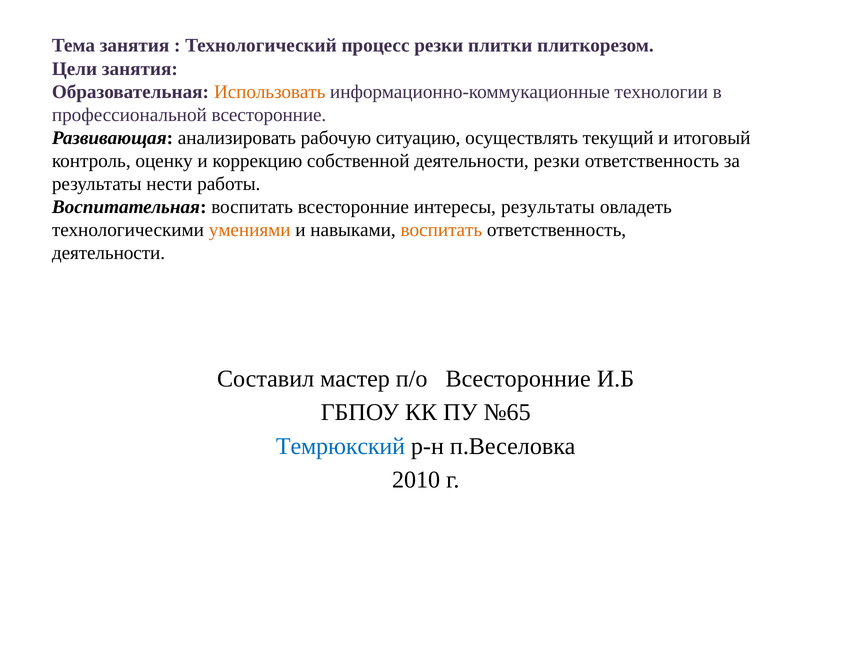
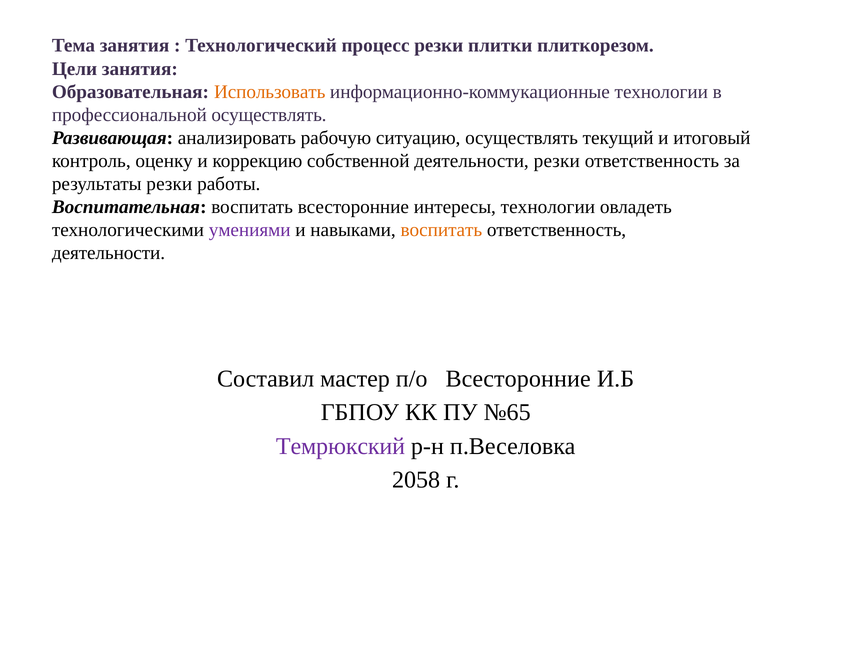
профессиональной всесторонние: всесторонние -> осуществлять (269, 115)
результаты нести: нести -> резки (169, 184)
интересы результаты: результаты -> технологии (548, 207)
умениями colour: orange -> purple (250, 230)
Темрюкский colour: blue -> purple (341, 447)
2010: 2010 -> 2058 (416, 480)
